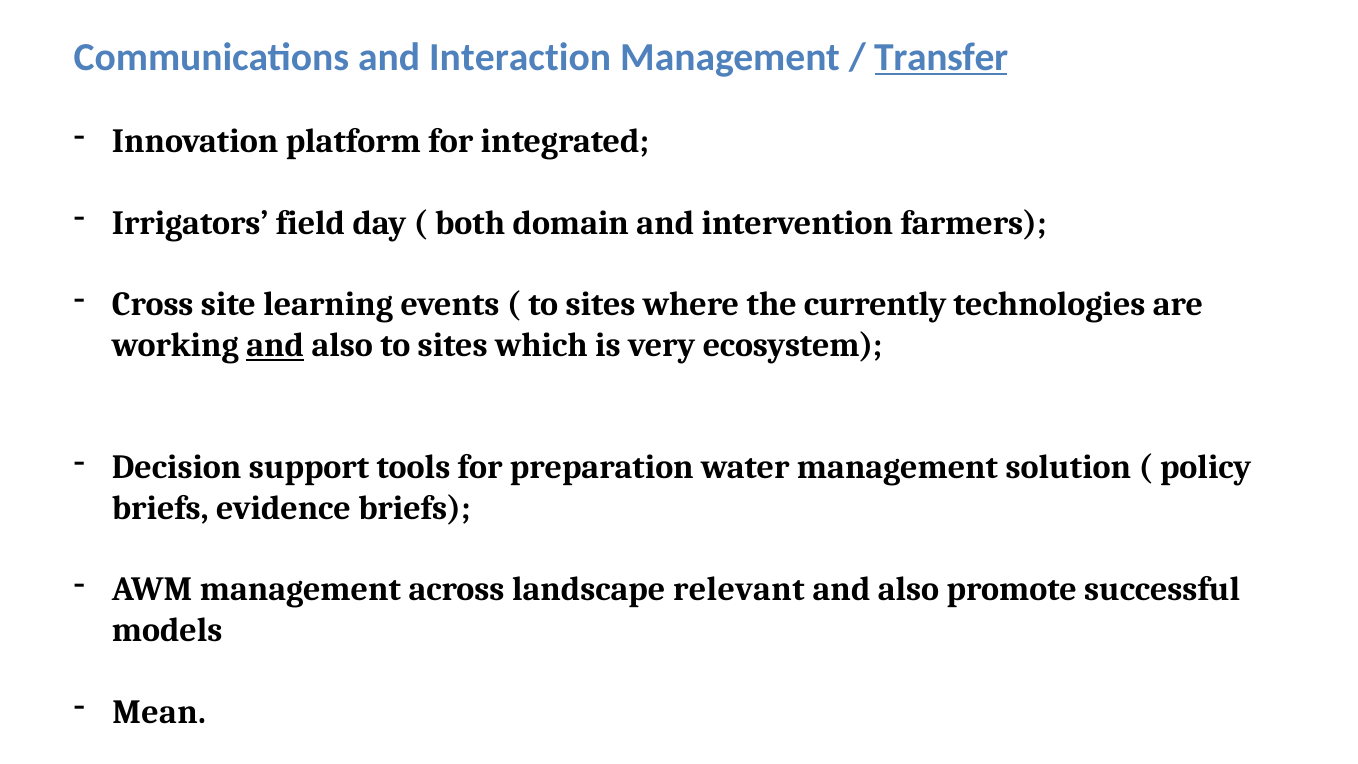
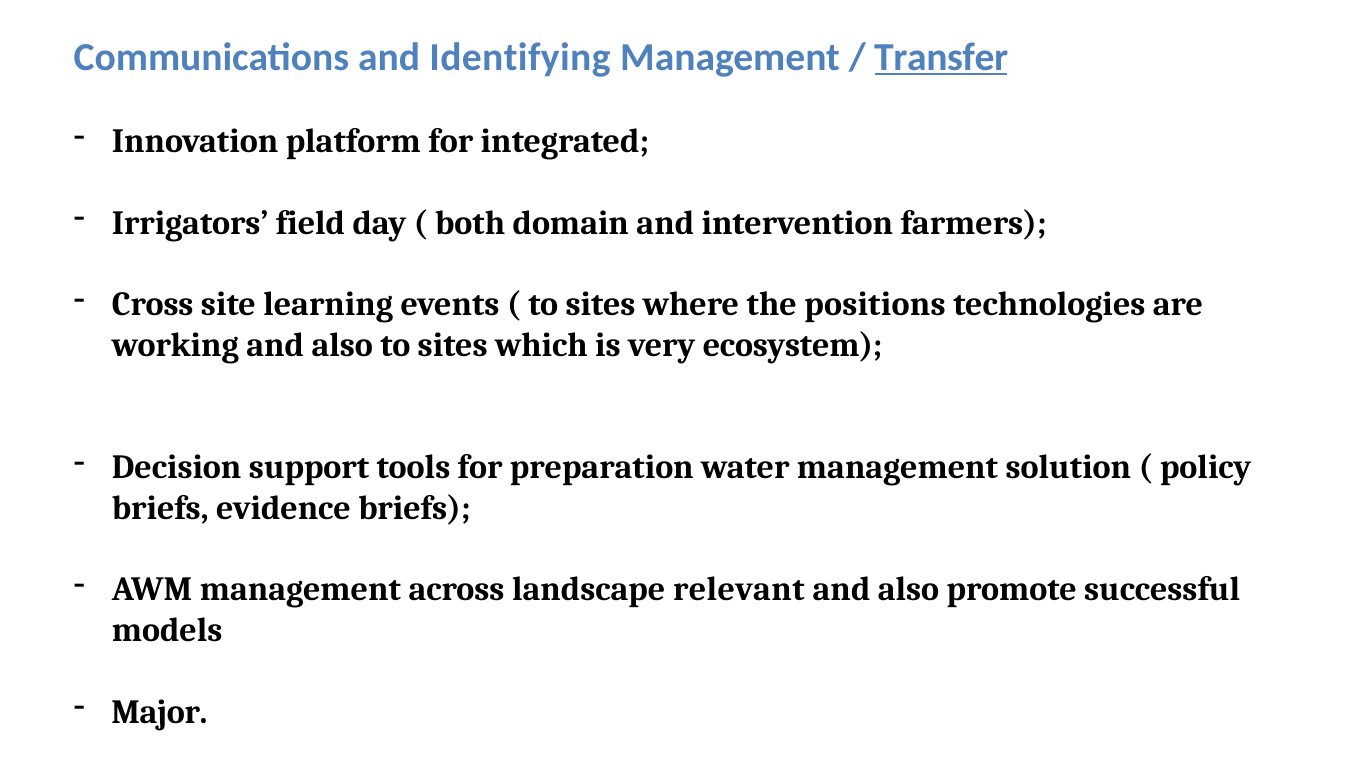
Interaction: Interaction -> Identifying (520, 57)
currently: currently -> positions (875, 304)
and underline: present -> none (275, 345)
Mean: Mean -> Major (159, 712)
